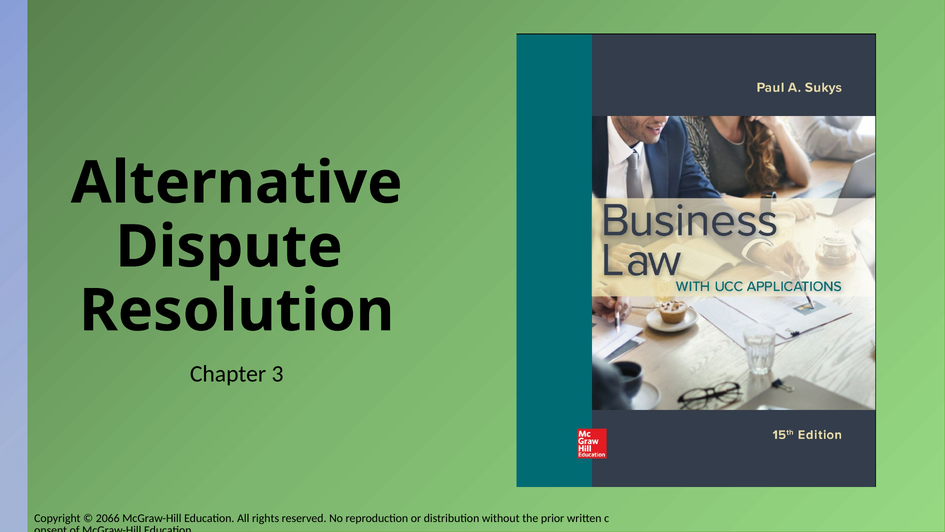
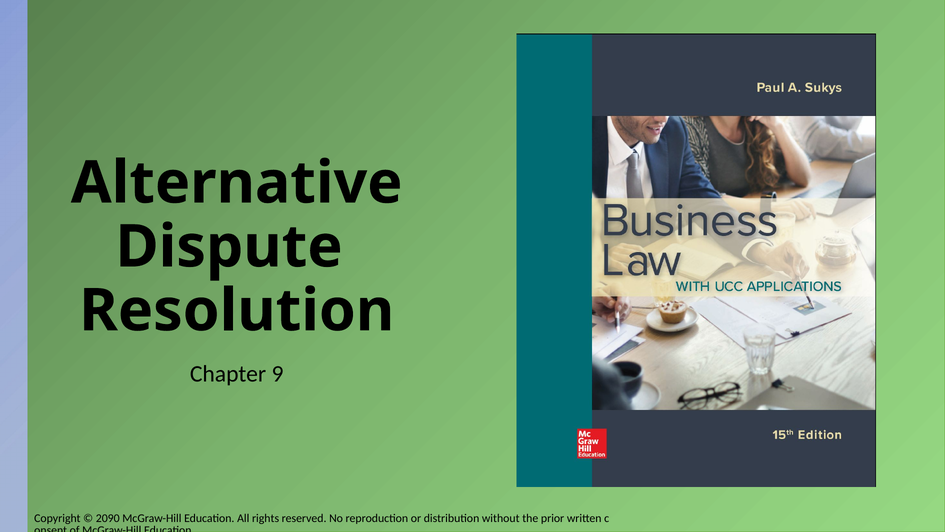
3: 3 -> 9 (277, 373)
2066: 2066 -> 2090 (108, 518)
